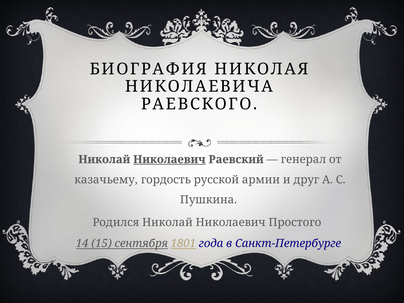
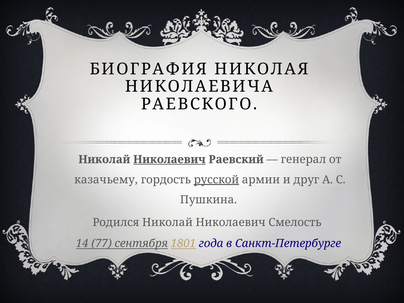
русской underline: none -> present (216, 180)
Простого: Простого -> Смелость (295, 222)
15: 15 -> 77 (102, 243)
